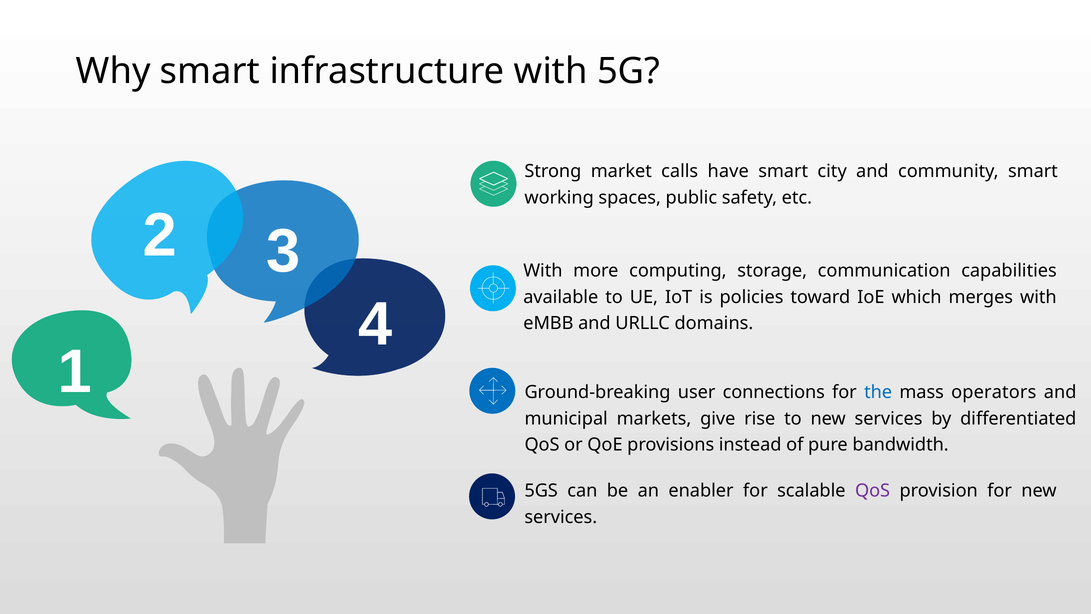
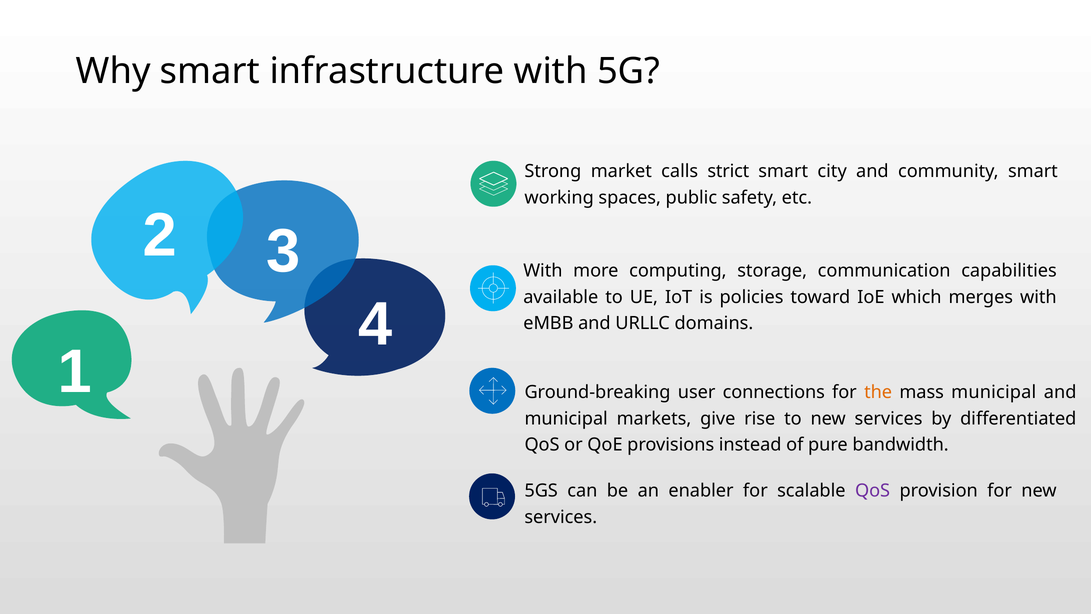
have: have -> strict (728, 171)
the colour: blue -> orange (878, 392)
mass operators: operators -> municipal (994, 392)
